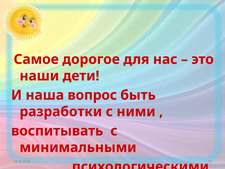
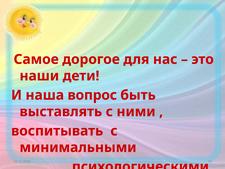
разработки: разработки -> выставлять (61, 112)
